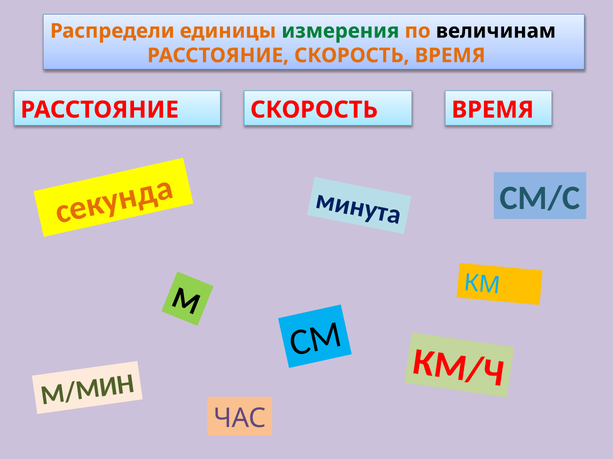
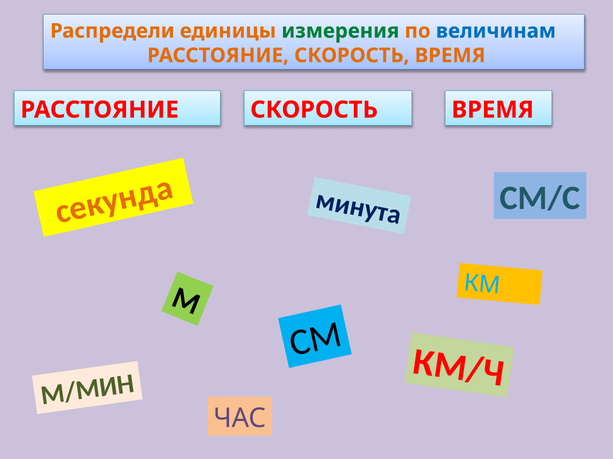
величинам colour: black -> blue (496, 31)
